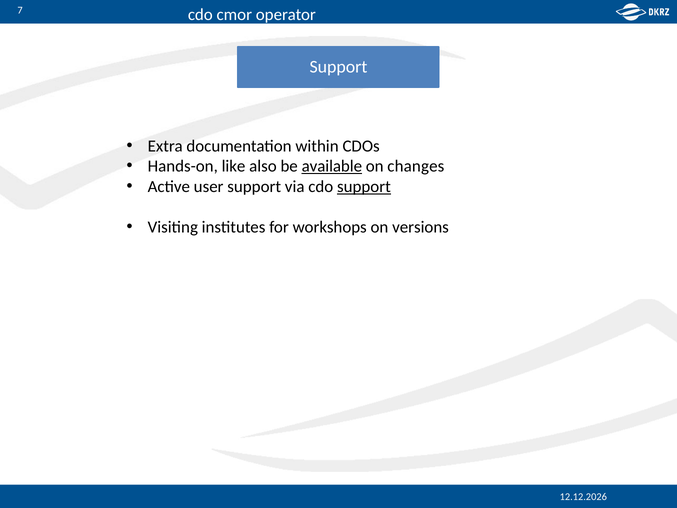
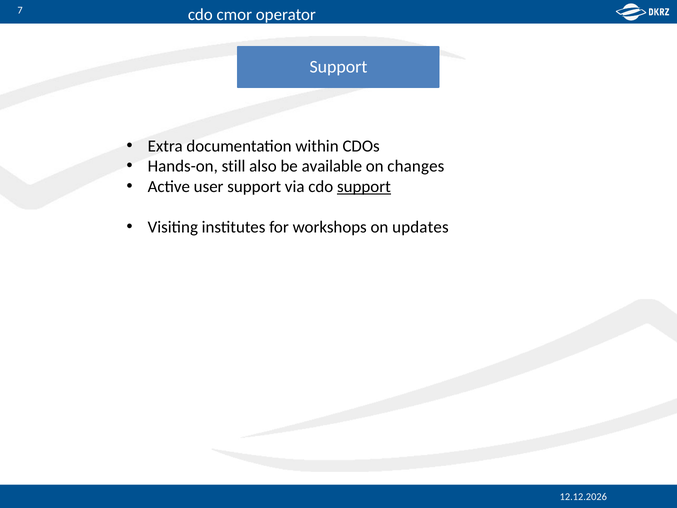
like: like -> still (234, 166)
available underline: present -> none (332, 166)
versions: versions -> updates (420, 227)
